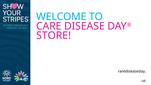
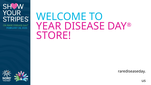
CARE: CARE -> YEAR (49, 26)
